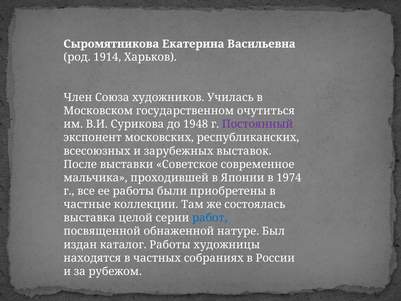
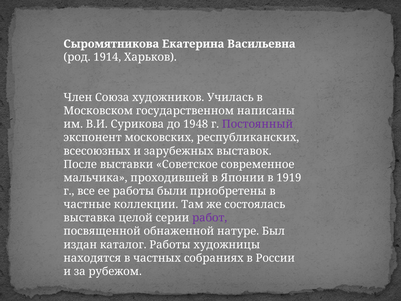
очутиться: очутиться -> написаны (266, 111)
1974: 1974 -> 1919 (289, 178)
работ colour: blue -> purple (210, 218)
